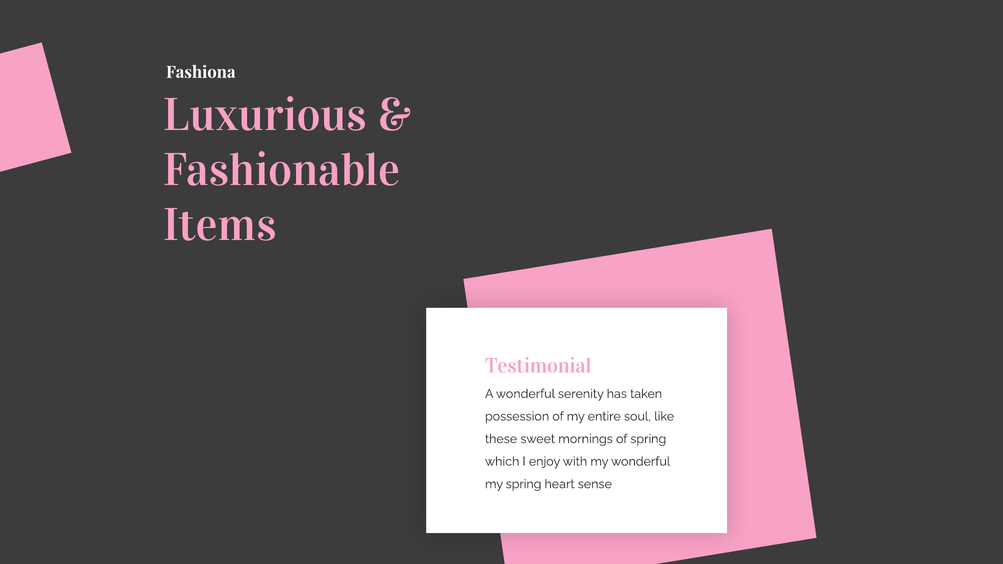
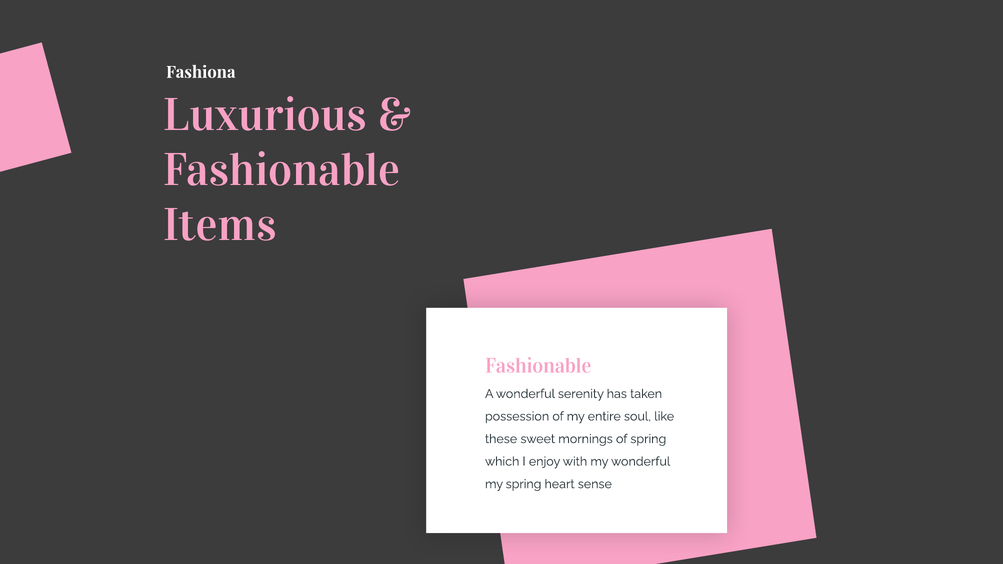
Testimonial: Testimonial -> Fashionable (538, 366)
